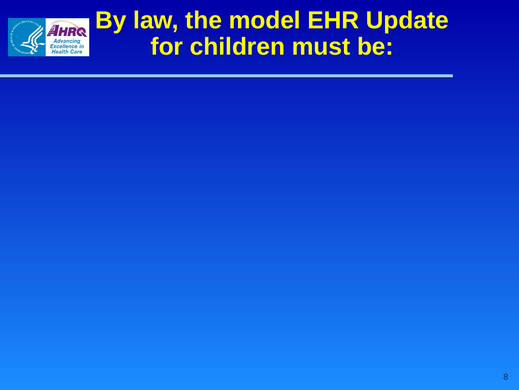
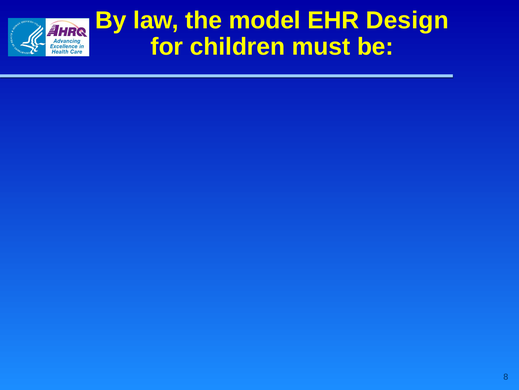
Update: Update -> Design (407, 20)
